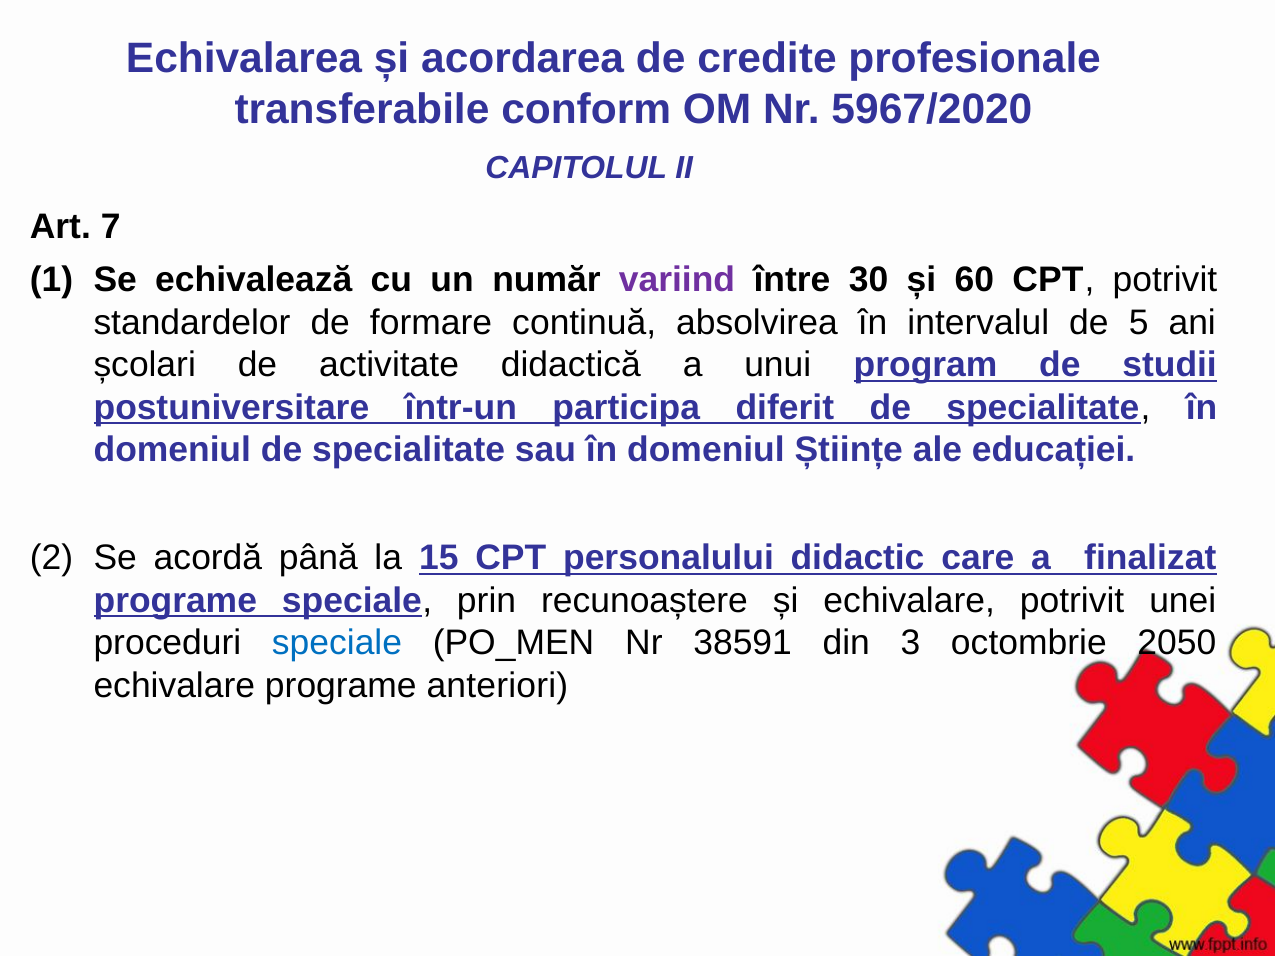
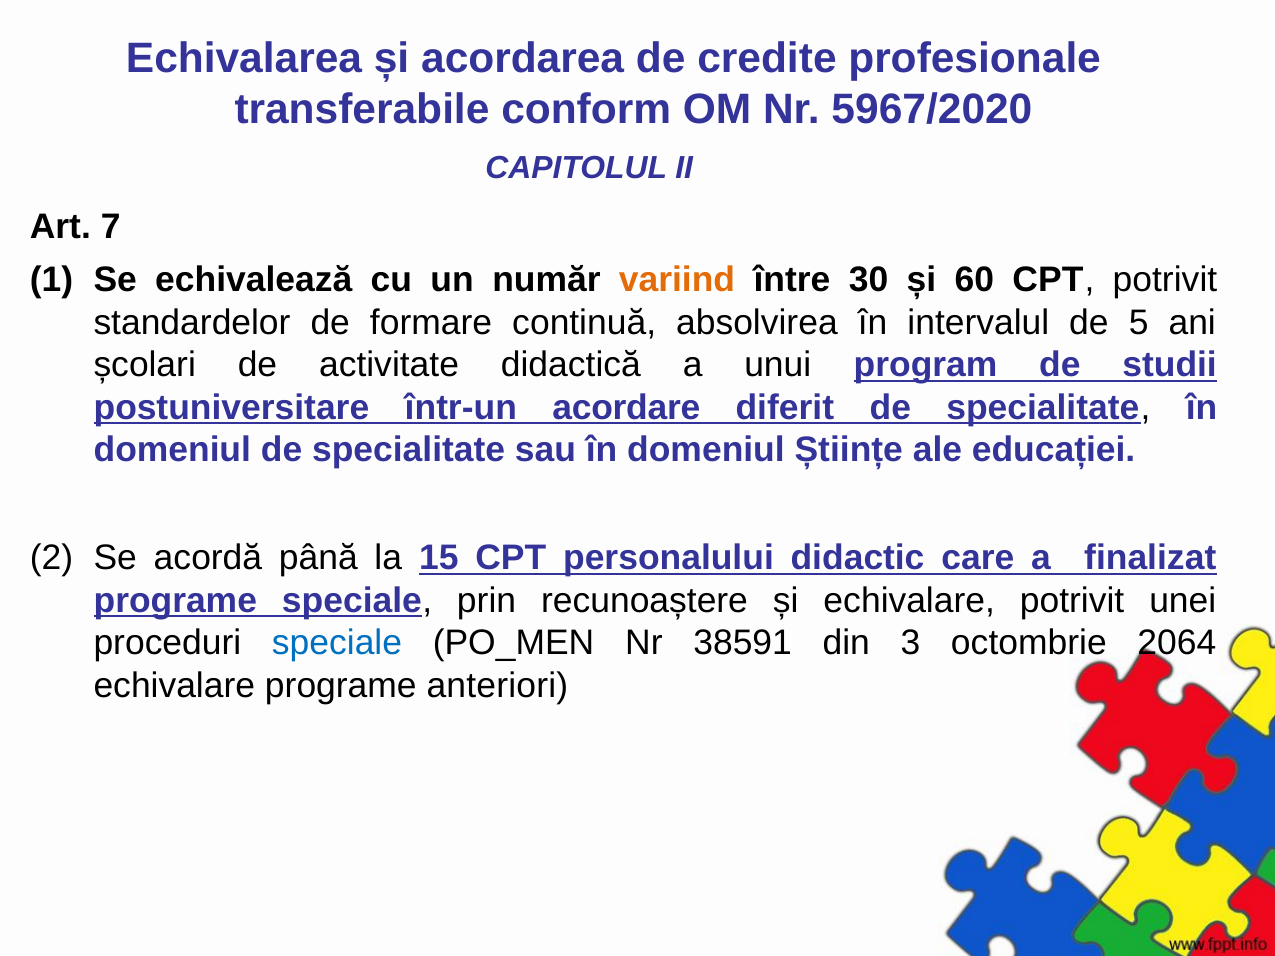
variind colour: purple -> orange (677, 280)
participa: participa -> acordare (626, 408)
2050: 2050 -> 2064 (1177, 643)
